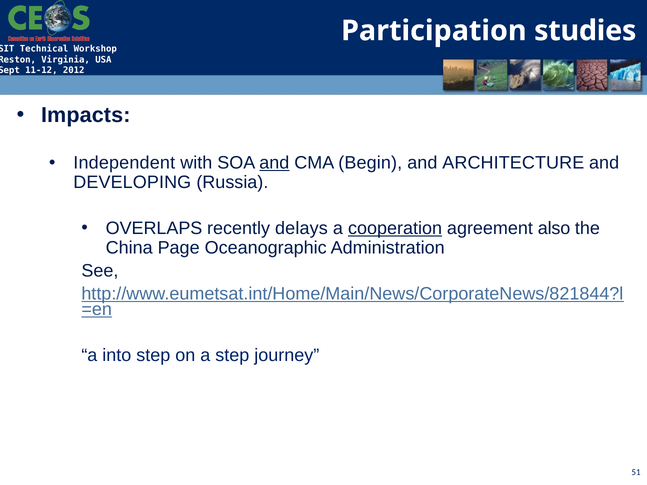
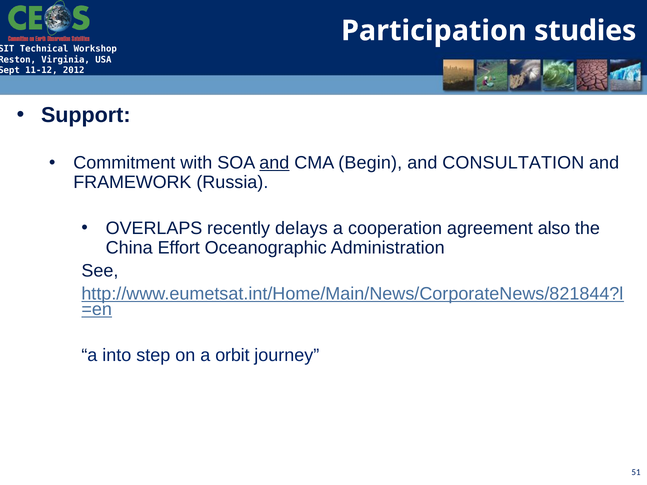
Impacts: Impacts -> Support (86, 115)
Independent: Independent -> Commitment (124, 163)
ARCHITECTURE: ARCHITECTURE -> CONSULTATION (513, 163)
DEVELOPING: DEVELOPING -> FRAMEWORK (132, 182)
cooperation underline: present -> none (395, 228)
Page: Page -> Effort (179, 248)
a step: step -> orbit (232, 355)
